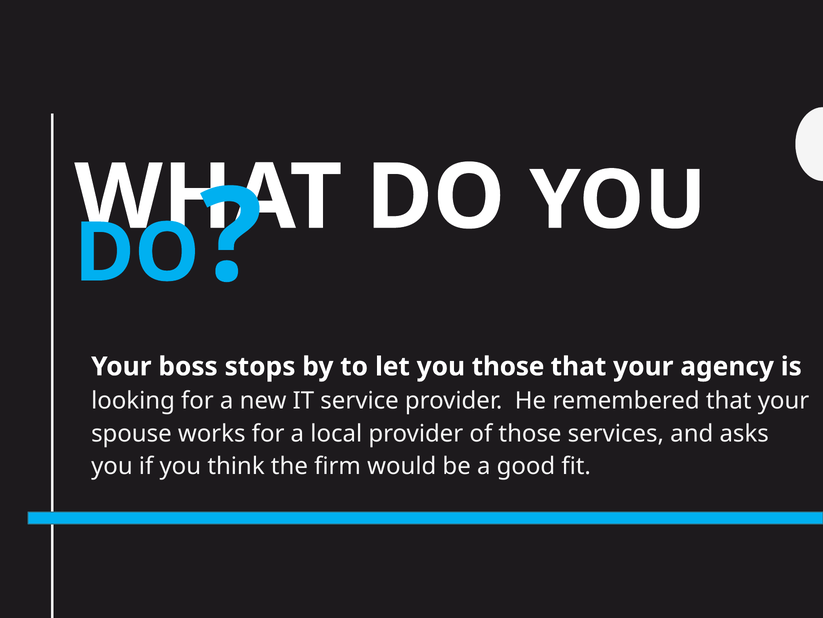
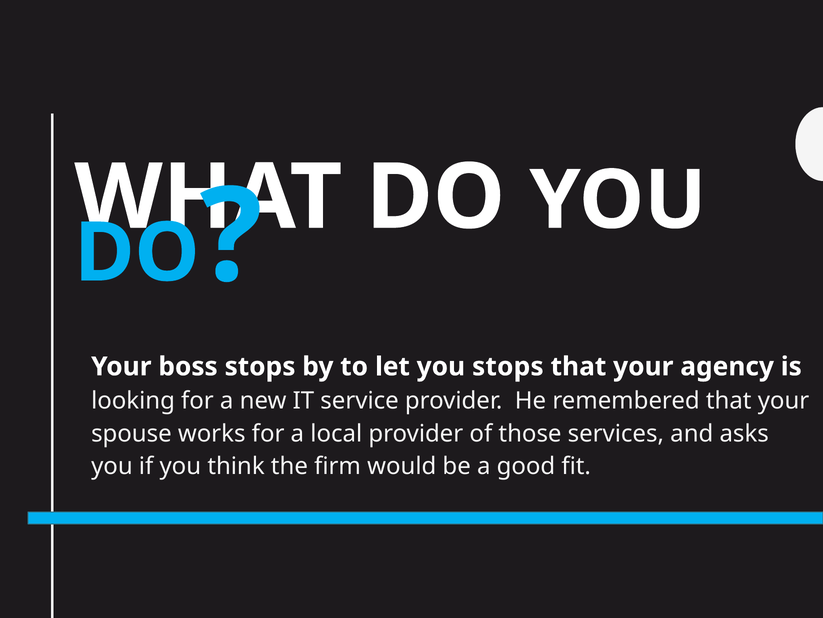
you those: those -> stops (508, 366)
